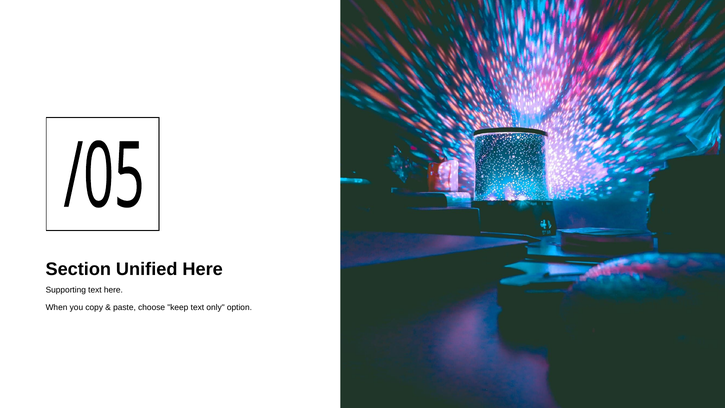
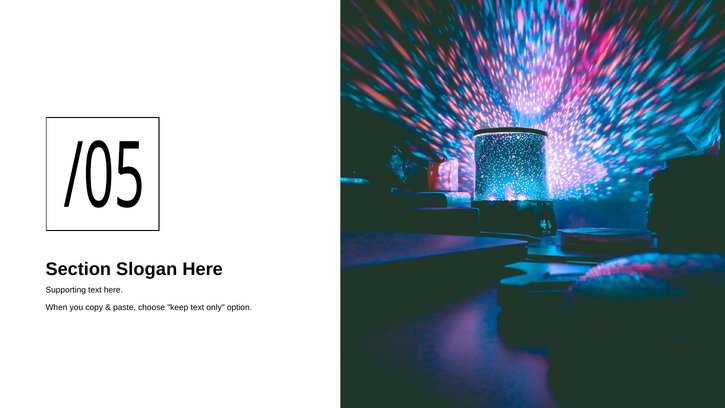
Unified: Unified -> Slogan (147, 269)
